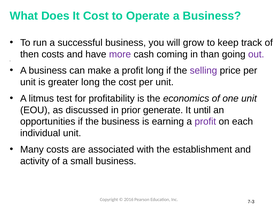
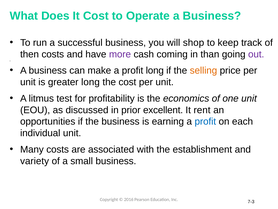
grow: grow -> shop (194, 43)
selling colour: purple -> orange (203, 70)
generate: generate -> excellent (163, 110)
until: until -> rent (202, 110)
profit colour: purple -> blue (205, 121)
activity: activity -> variety (35, 161)
